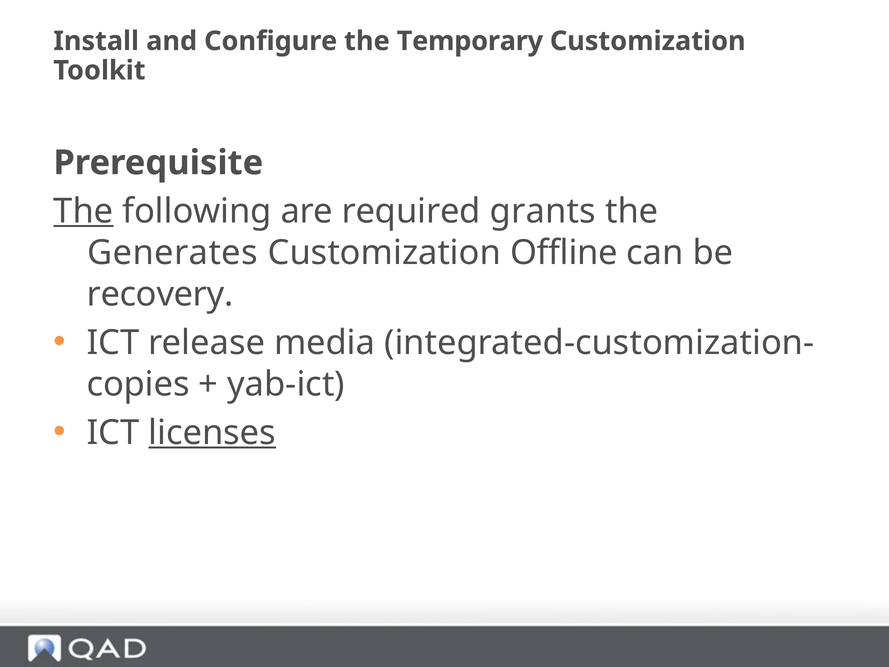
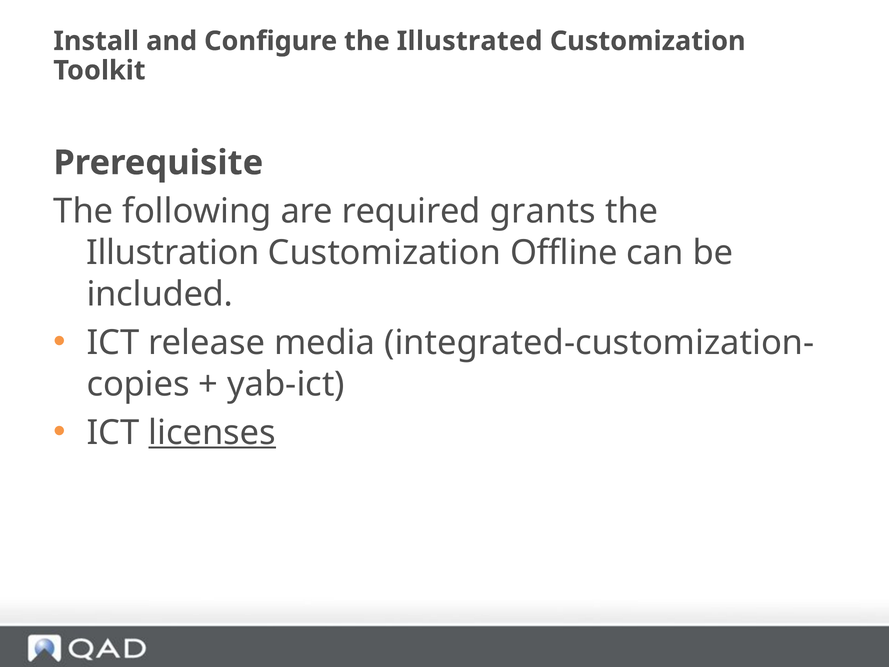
Temporary: Temporary -> Illustrated (470, 41)
The underline: present -> none (83, 211)
Generates: Generates -> Illustration (173, 253)
recovery: recovery -> included (160, 294)
